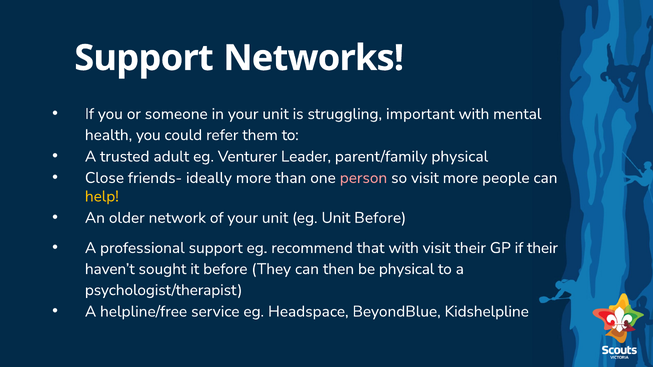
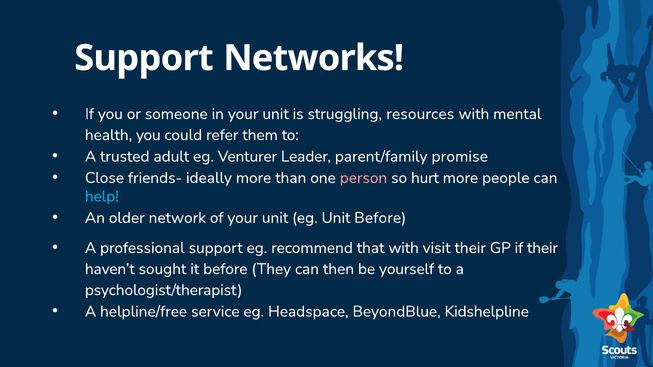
important: important -> resources (420, 114)
parent/family physical: physical -> promise (460, 157)
so visit: visit -> hurt (425, 178)
help colour: yellow -> light blue (102, 196)
be physical: physical -> yourself (407, 269)
